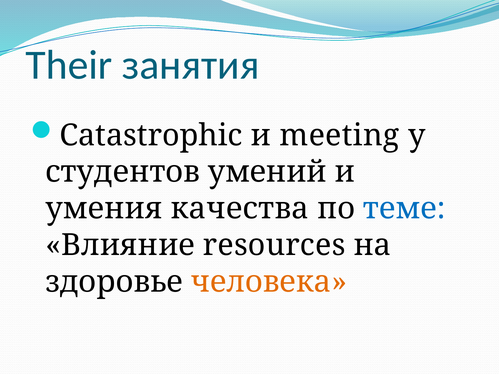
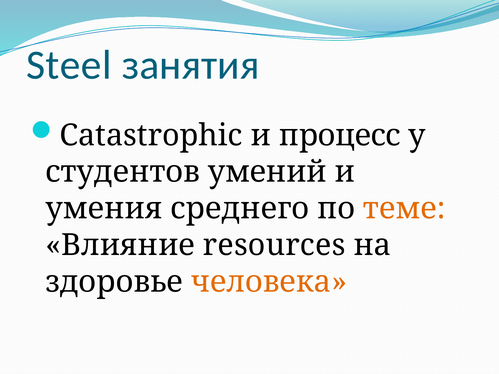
Their: Their -> Steel (69, 65)
meeting: meeting -> процесс (340, 135)
качества: качества -> среднего (240, 209)
теме colour: blue -> orange (404, 209)
